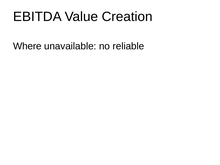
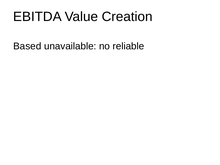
Where: Where -> Based (27, 46)
